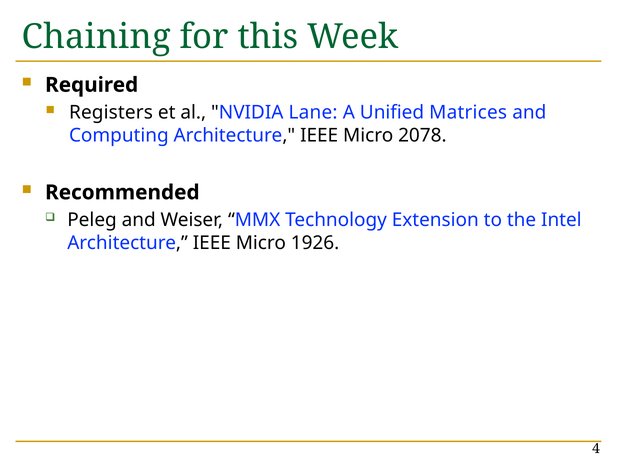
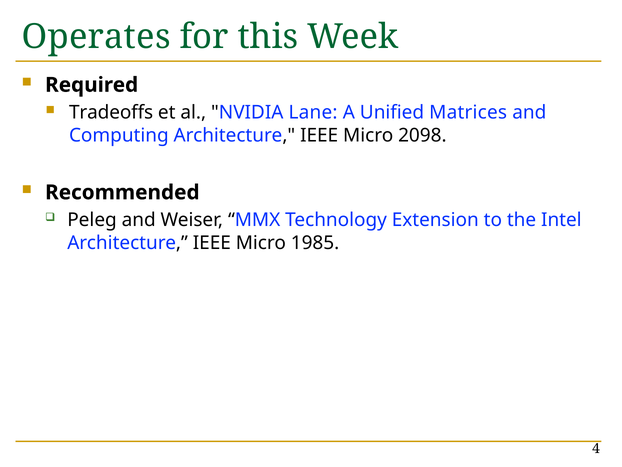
Chaining: Chaining -> Operates (96, 37)
Registers: Registers -> Tradeoffs (111, 112)
2078: 2078 -> 2098 (422, 135)
1926: 1926 -> 1985 (315, 243)
